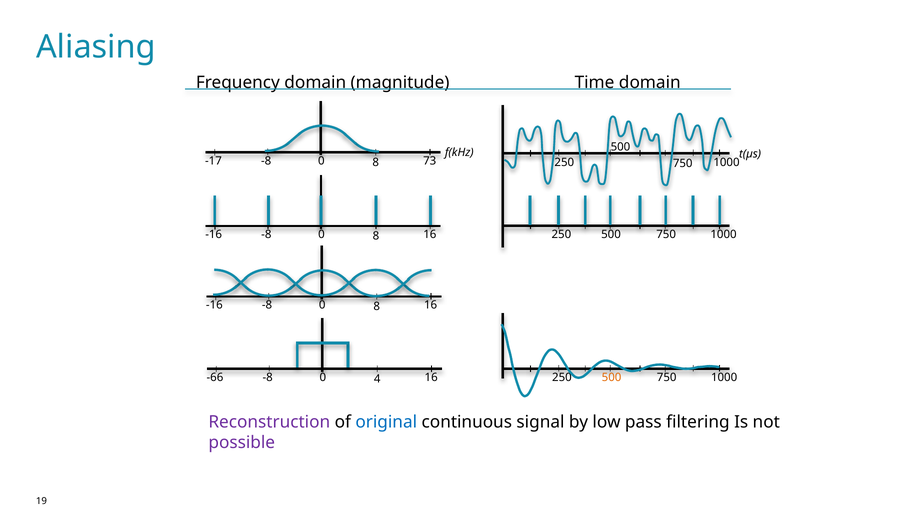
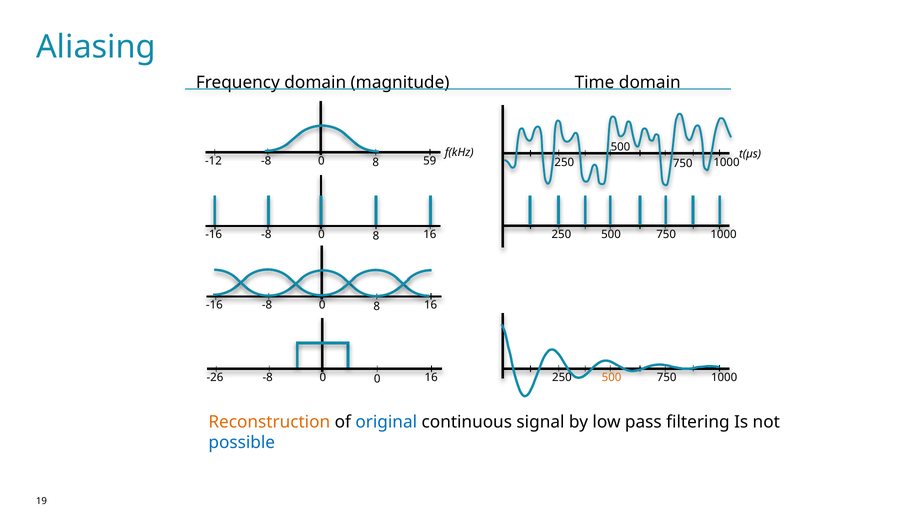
-17: -17 -> -12 (213, 161)
73: 73 -> 59 (430, 161)
-66: -66 -> -26 (215, 377)
0 4: 4 -> 0 (377, 379)
Reconstruction colour: purple -> orange (269, 421)
possible colour: purple -> blue (242, 442)
